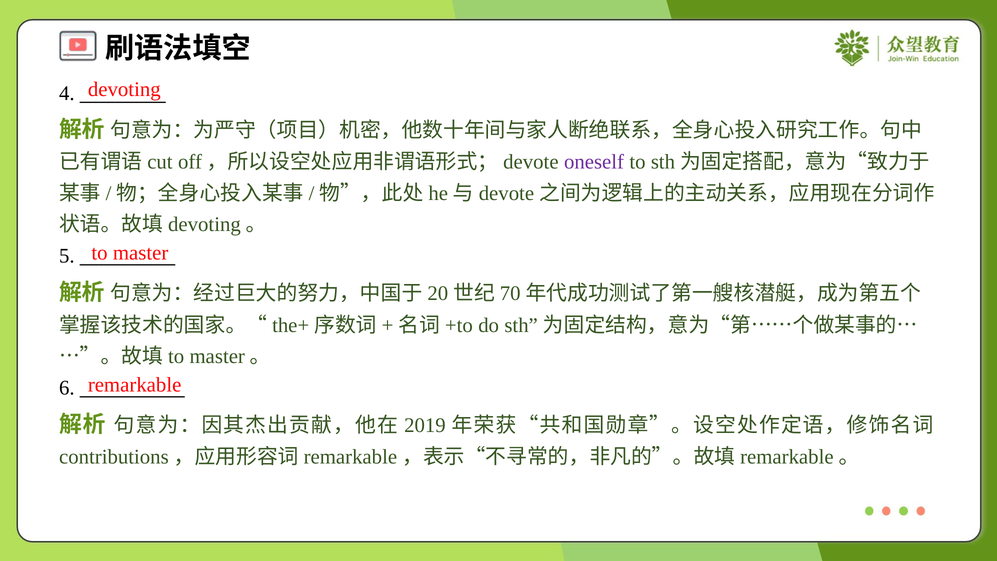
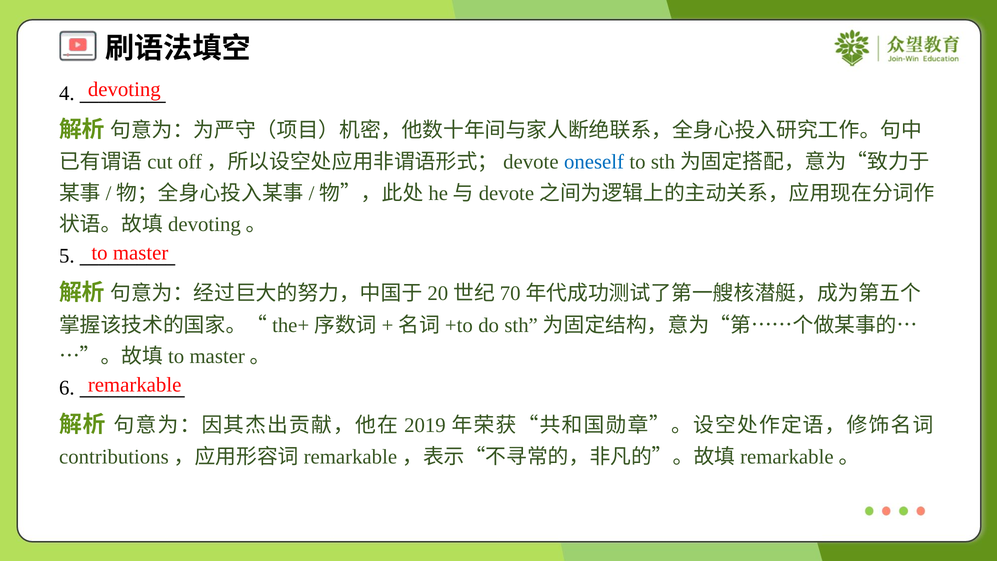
oneself colour: purple -> blue (594, 162)
